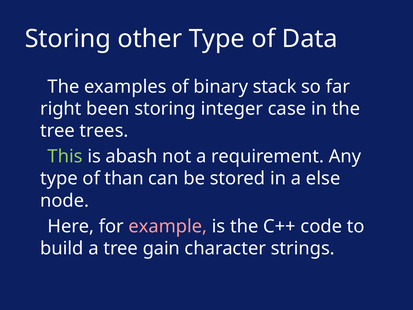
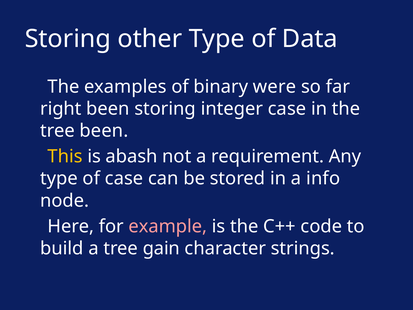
stack: stack -> were (275, 87)
tree trees: trees -> been (104, 131)
This colour: light green -> yellow (65, 156)
of than: than -> case (124, 178)
else: else -> info (323, 178)
